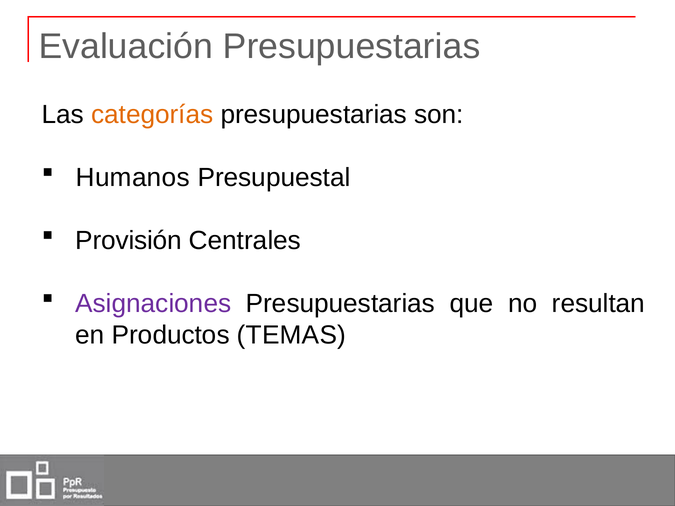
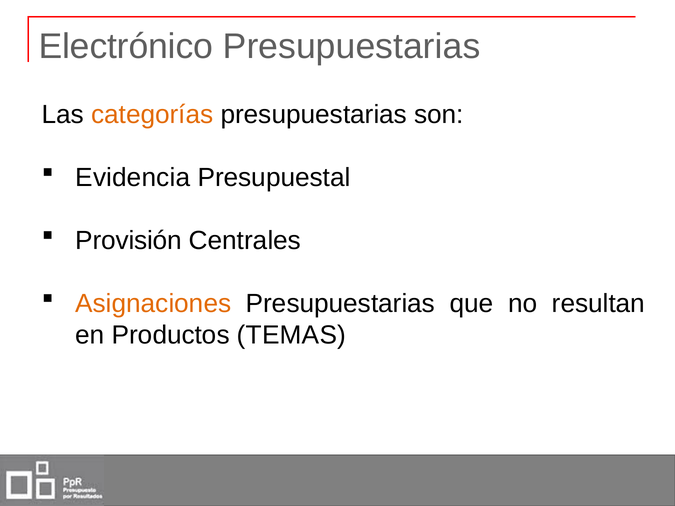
Evaluación: Evaluación -> Electrónico (126, 46)
Humanos: Humanos -> Evidencia (133, 178)
Asignaciones colour: purple -> orange (153, 304)
